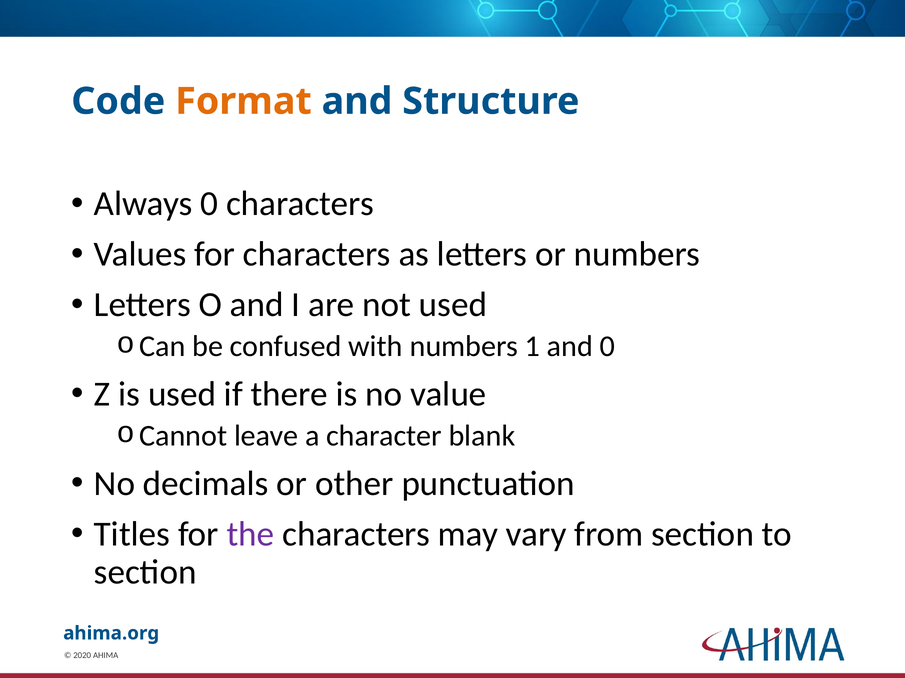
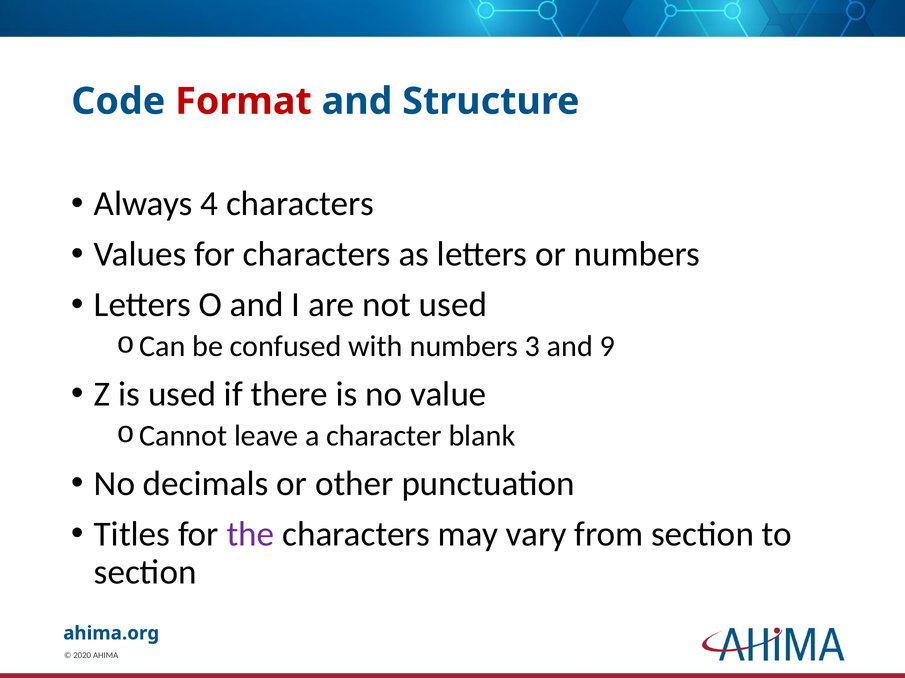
Format colour: orange -> red (243, 101)
Always 0: 0 -> 4 (209, 204)
1: 1 -> 3 (533, 347)
and 0: 0 -> 9 (608, 347)
